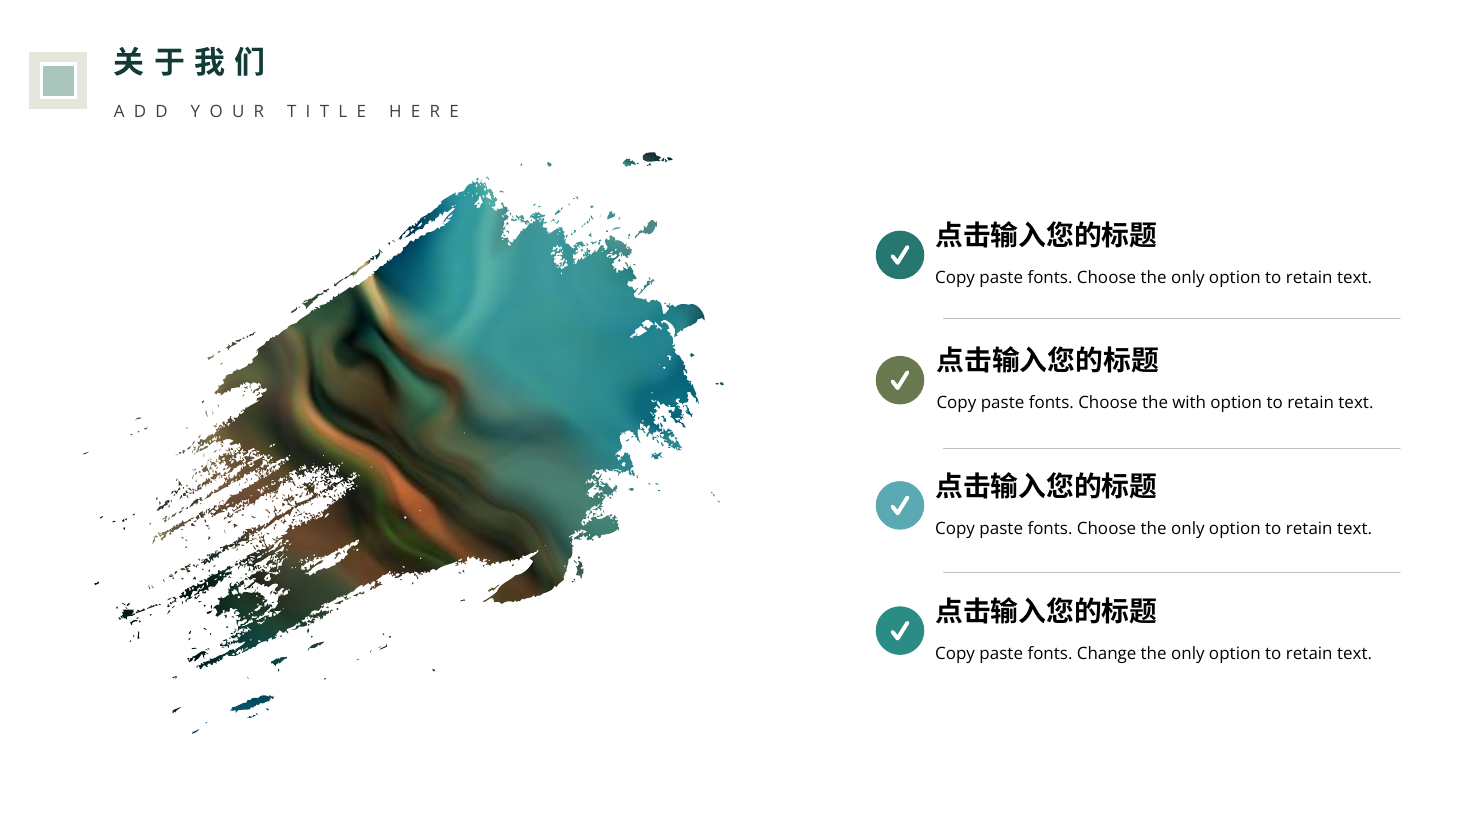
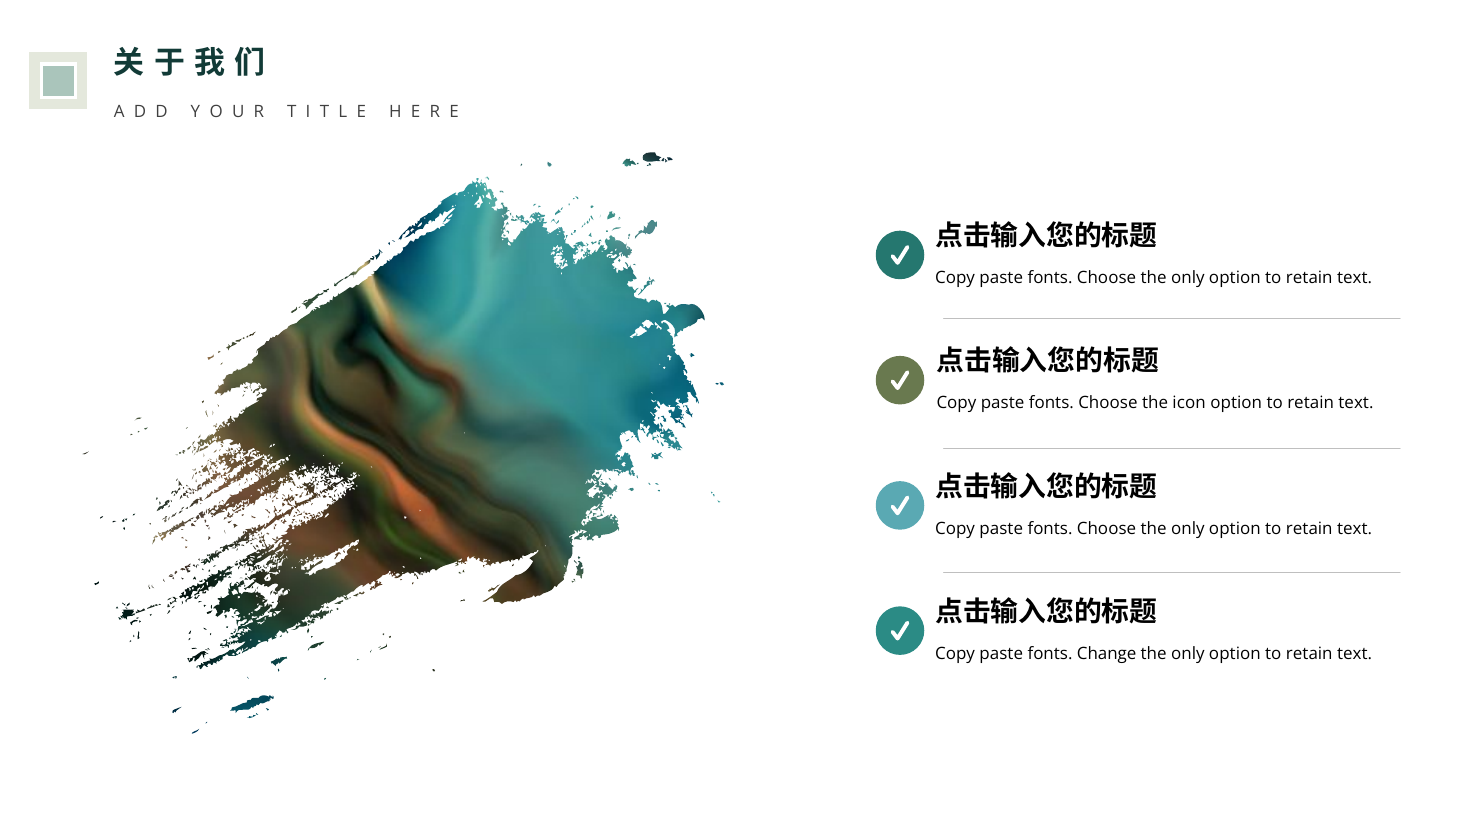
with: with -> icon (1189, 403)
